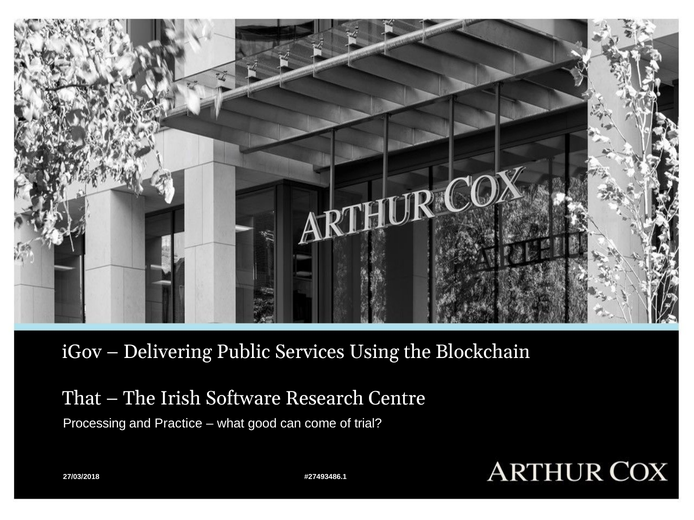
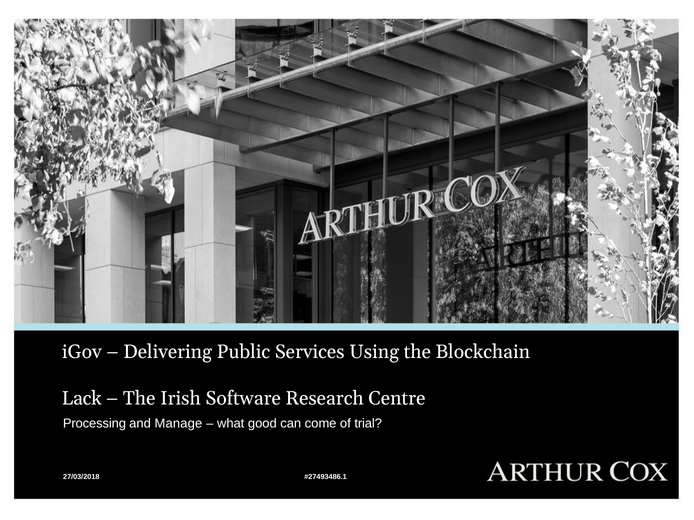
That: That -> Lack (82, 399)
Practice: Practice -> Manage (178, 424)
